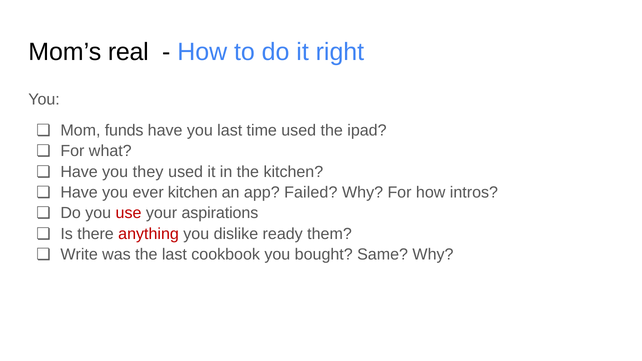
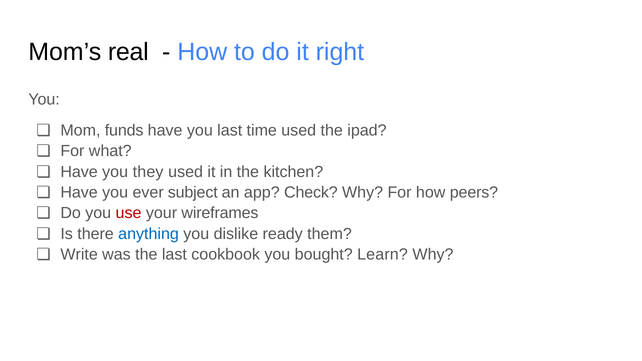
ever kitchen: kitchen -> subject (193, 193)
Failed: Failed -> Check (311, 193)
intros: intros -> peers (474, 193)
aspirations: aspirations -> wireframes (220, 213)
anything colour: red -> blue (149, 234)
Same: Same -> Learn (383, 255)
